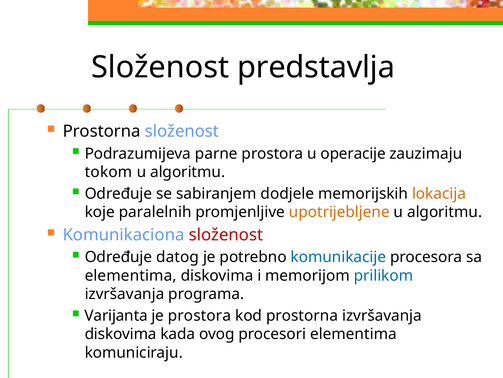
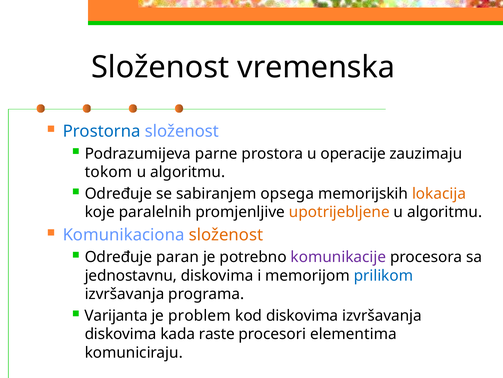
predstavlja: predstavlja -> vremenska (316, 67)
Prostorna colour: black -> blue (102, 131)
dodjele: dodjele -> opsega (287, 193)
složenost colour: red -> orange (226, 234)
datog: datog -> paran (178, 257)
komunikacije colour: blue -> purple (338, 257)
elementima: elementima -> jednostavnu (131, 275)
je prostora: prostora -> problem (199, 315)
kod prostorna: prostorna -> diskovima (302, 315)
ovog: ovog -> raste (217, 334)
